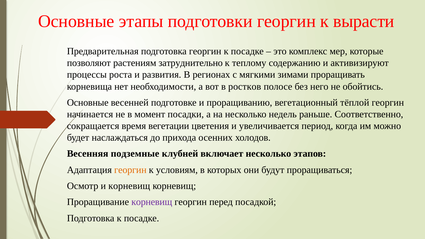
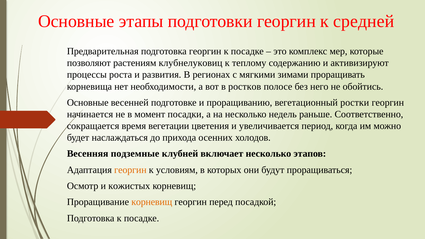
вырасти: вырасти -> средней (364, 21)
затруднительно: затруднительно -> клубнелуковиц (191, 63)
тёплой: тёплой -> ростки (355, 103)
и корневищ: корневищ -> кожистых (129, 186)
корневищ colour: purple -> orange (152, 202)
